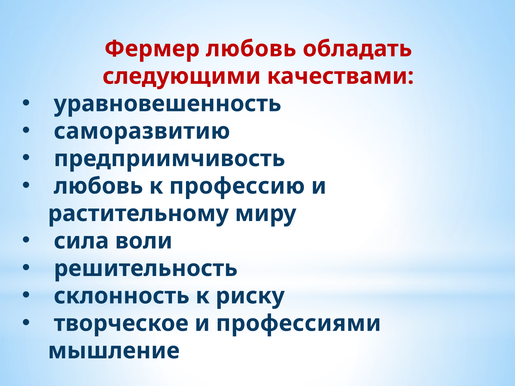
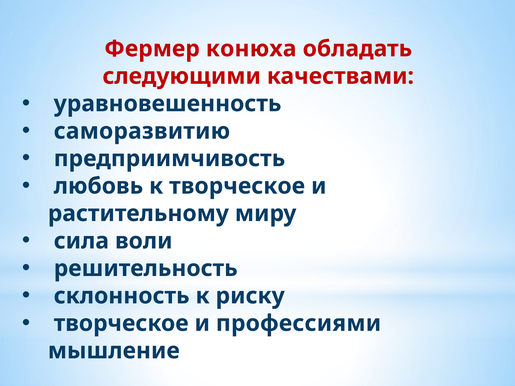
Фермер любовь: любовь -> конюха (251, 49)
к профессию: профессию -> творческое (237, 186)
